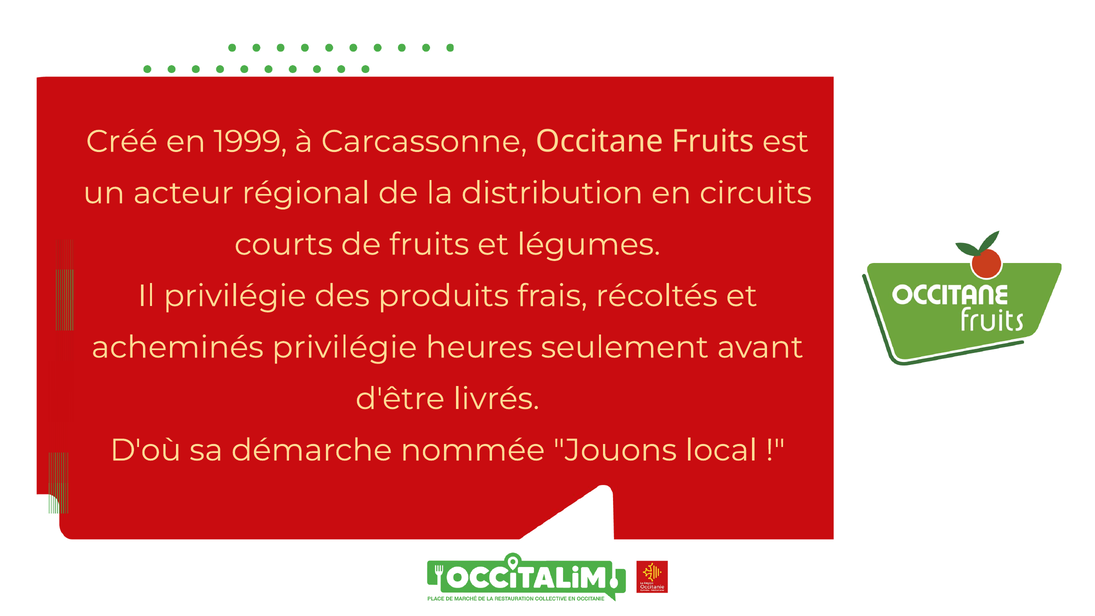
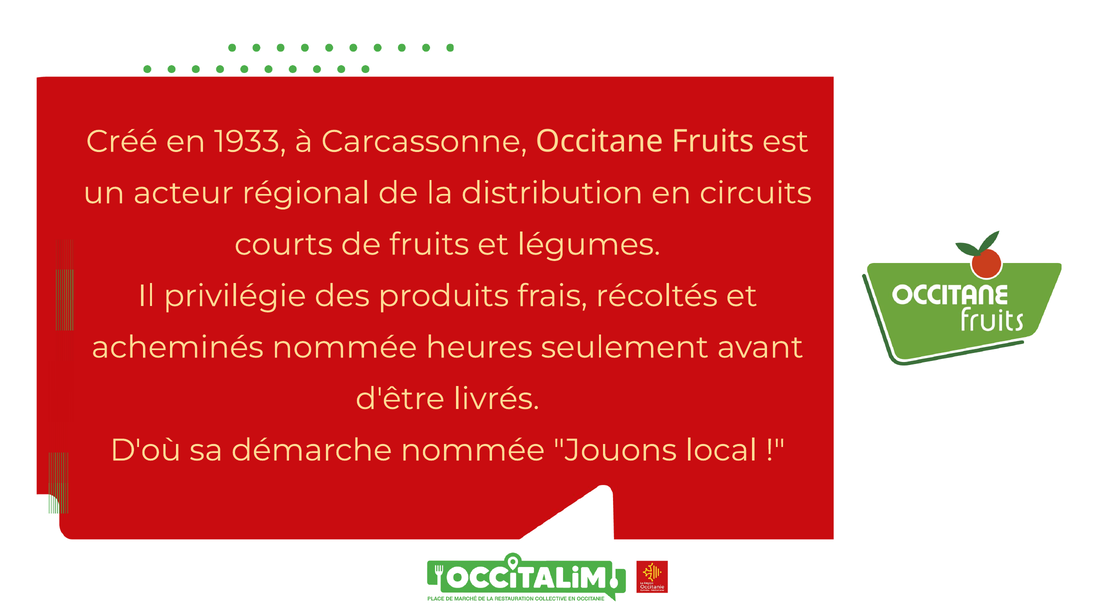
1999: 1999 -> 1933 (250, 142)
acheminés privilégie: privilégie -> nommée (345, 347)
